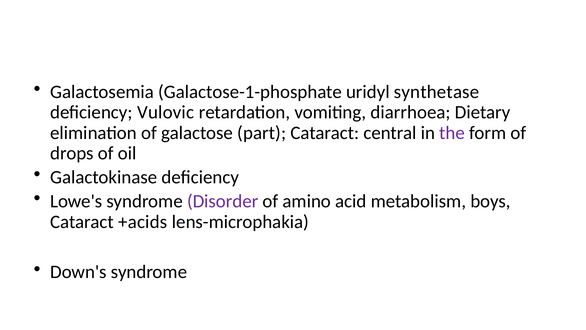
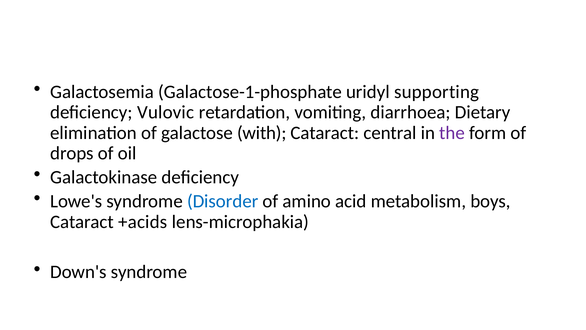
synthetase: synthetase -> supporting (437, 92)
part: part -> with (262, 133)
Disorder colour: purple -> blue (223, 201)
